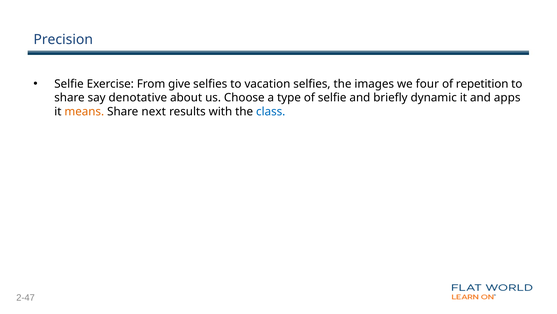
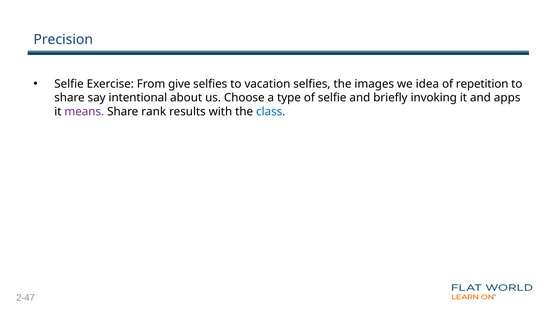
four: four -> idea (427, 84)
denotative: denotative -> intentional (138, 98)
dynamic: dynamic -> invoking (434, 98)
means colour: orange -> purple (84, 112)
next: next -> rank (154, 112)
